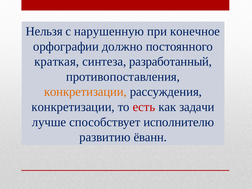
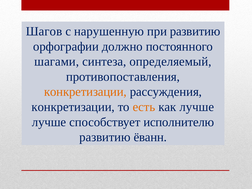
Нельзя: Нельзя -> Шагов (44, 31)
при конечное: конечное -> развитию (195, 31)
краткая: краткая -> шагами (57, 62)
разработанный: разработанный -> определяемый (170, 62)
есть colour: red -> orange (144, 107)
как задачи: задачи -> лучше (197, 107)
